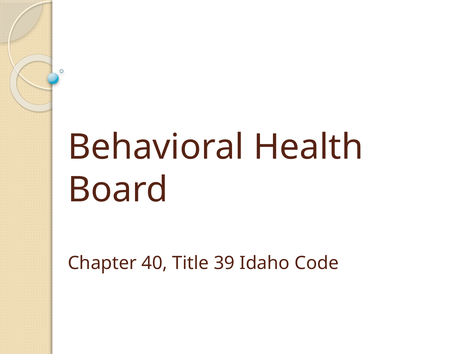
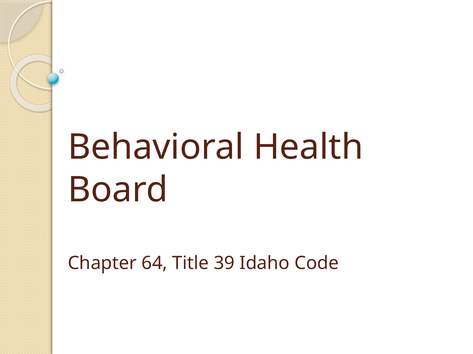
40: 40 -> 64 (155, 264)
